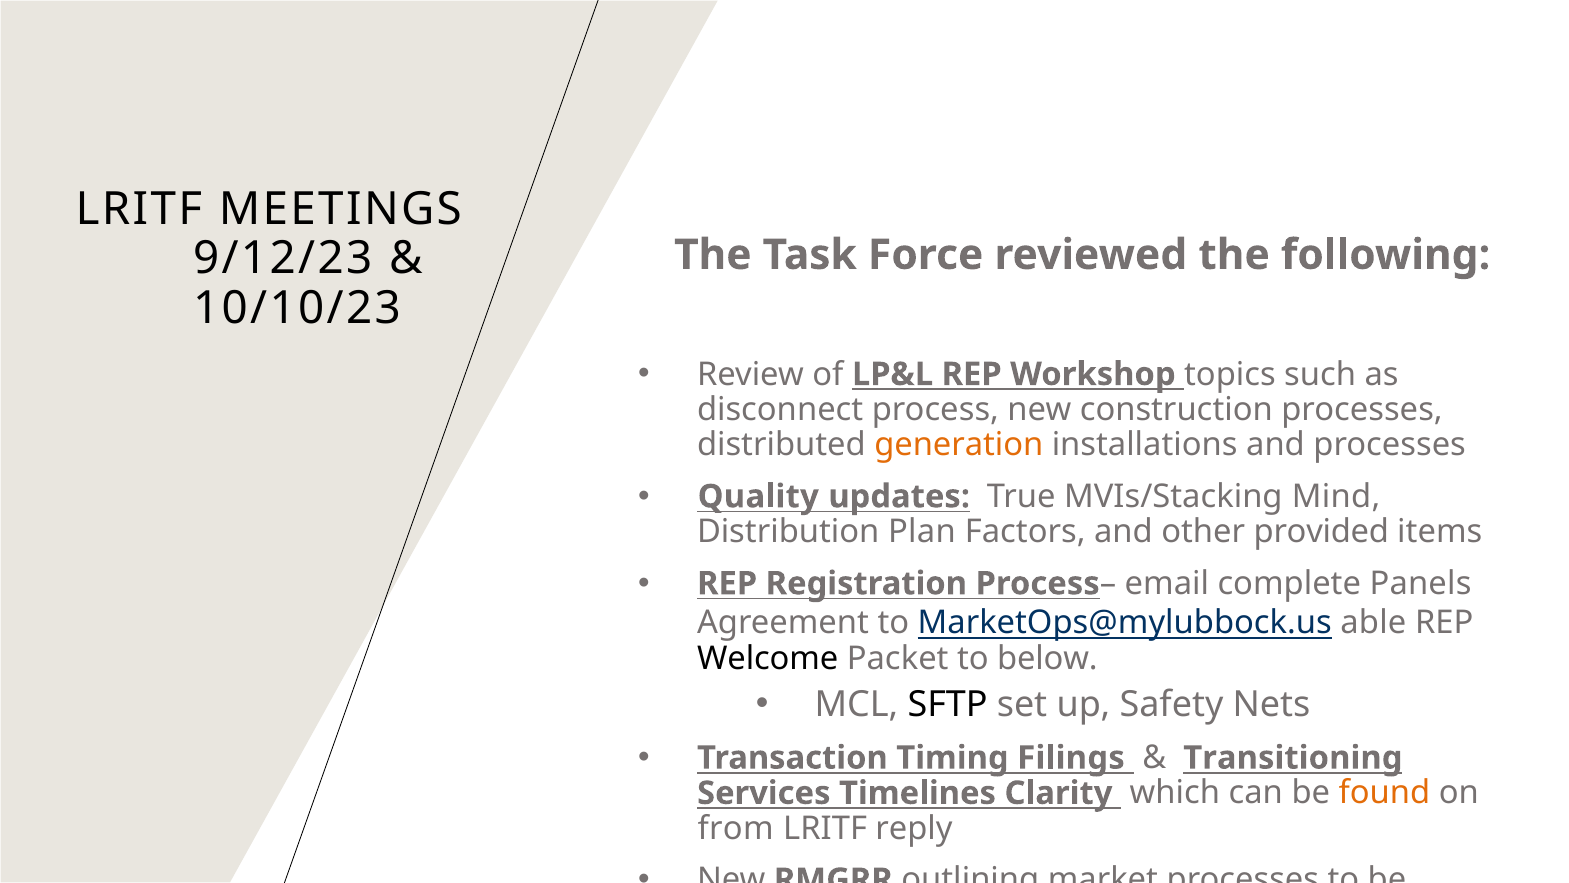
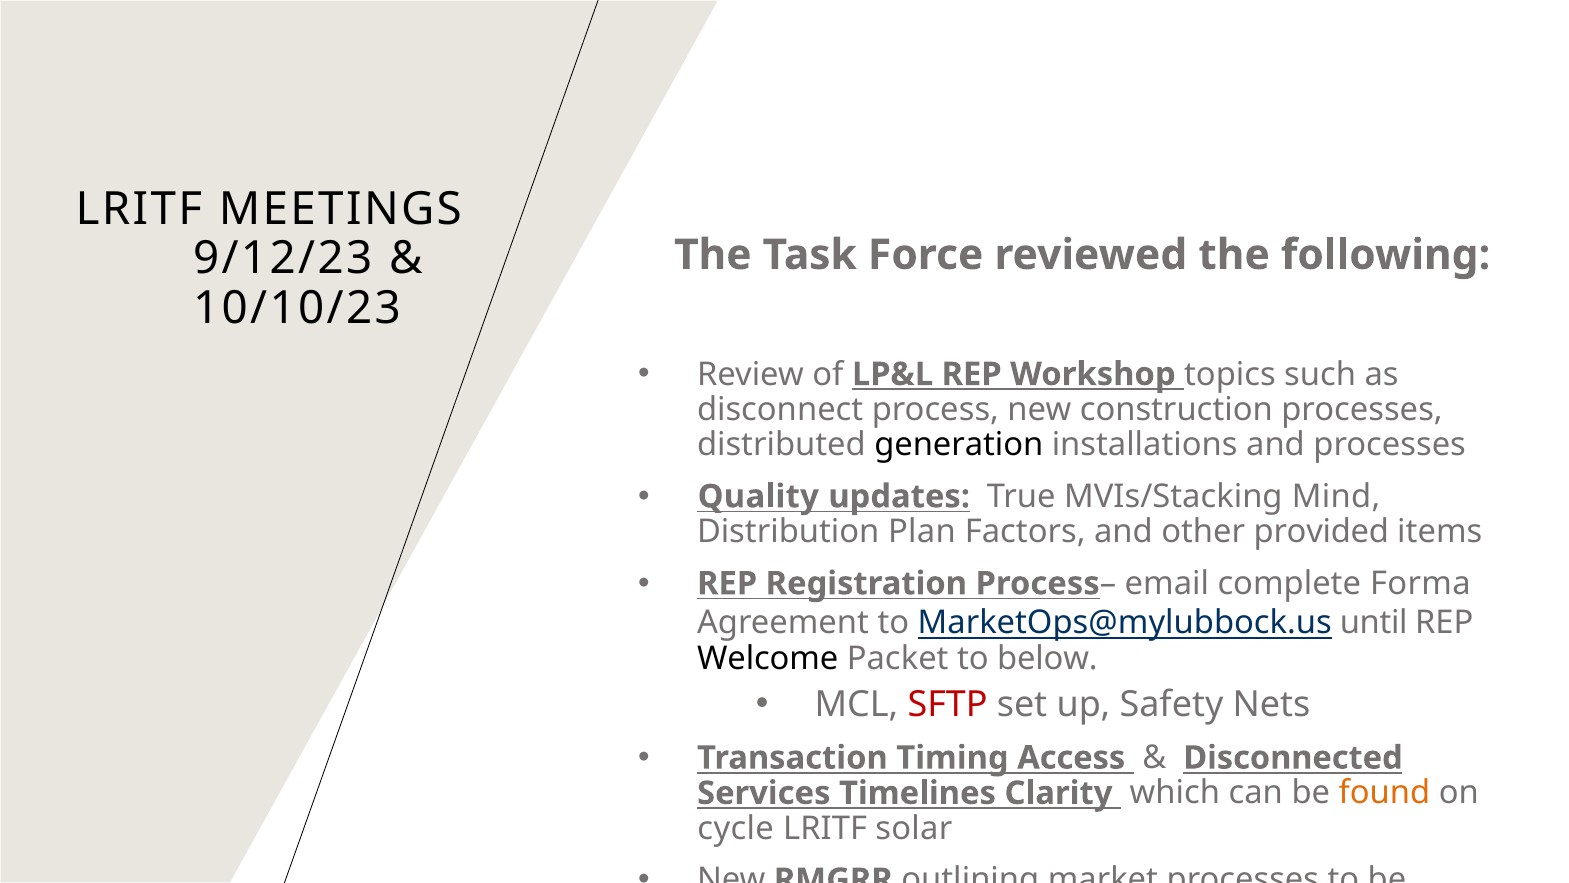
generation colour: orange -> black (959, 445)
Panels: Panels -> Forma (1420, 583)
able: able -> until (1374, 623)
SFTP colour: black -> red (948, 704)
Filings: Filings -> Access (1071, 757)
Transitioning: Transitioning -> Disconnected (1293, 757)
from: from -> cycle (736, 828)
reply: reply -> solar (914, 828)
